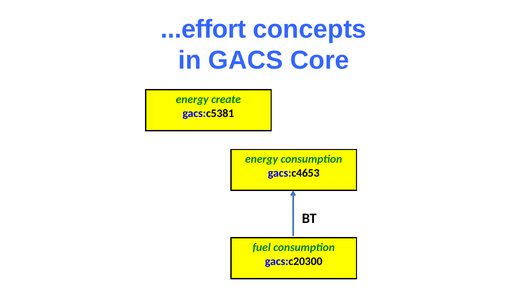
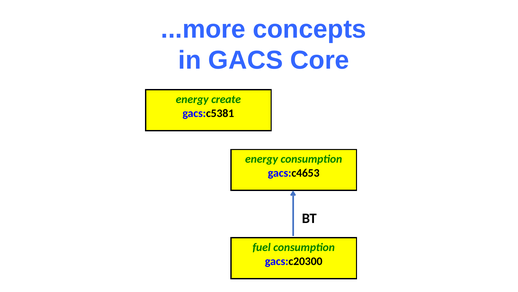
...effort: ...effort -> ...more (203, 29)
